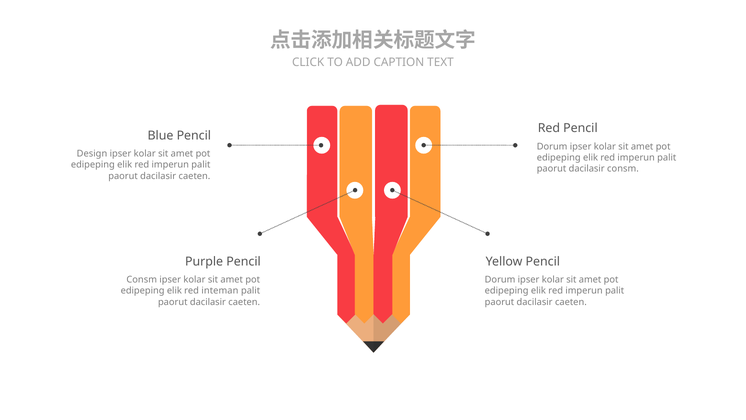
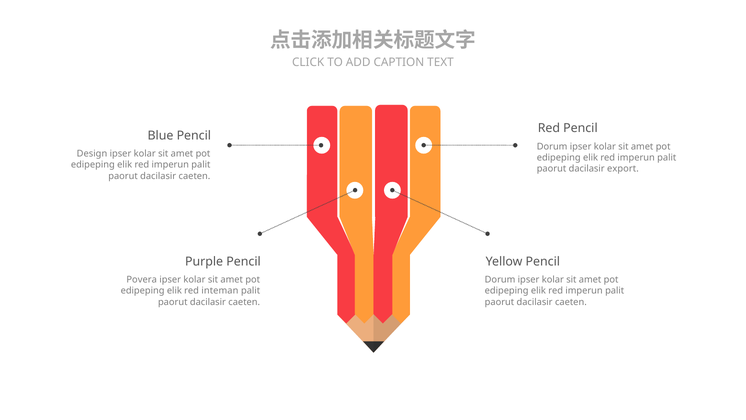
dacilasir consm: consm -> export (623, 169)
Consm: Consm -> Povera (142, 279)
